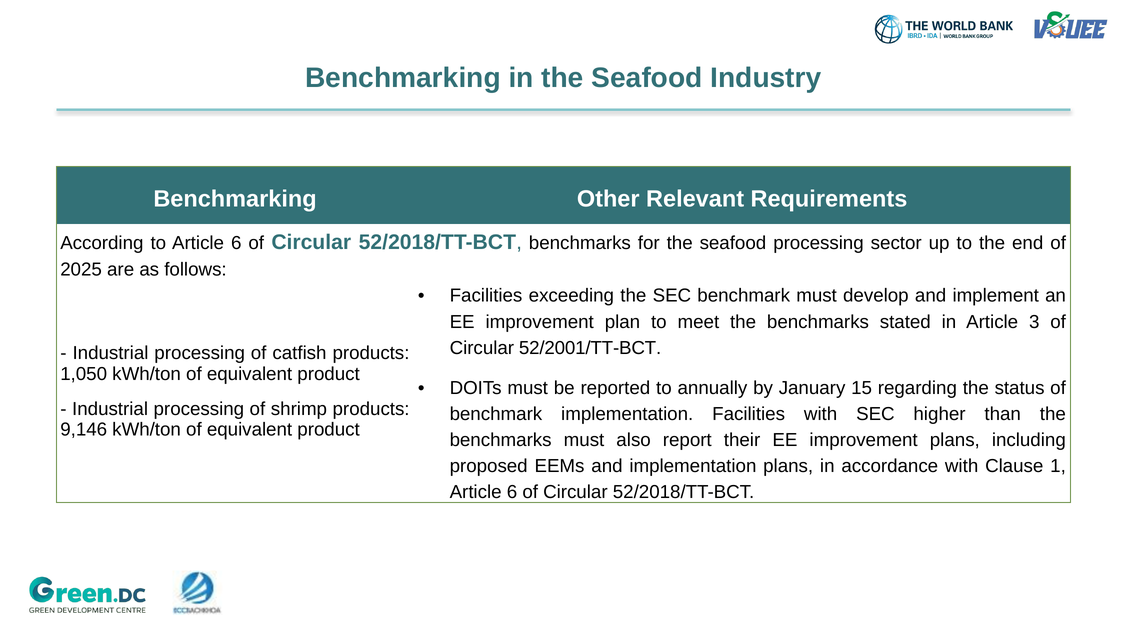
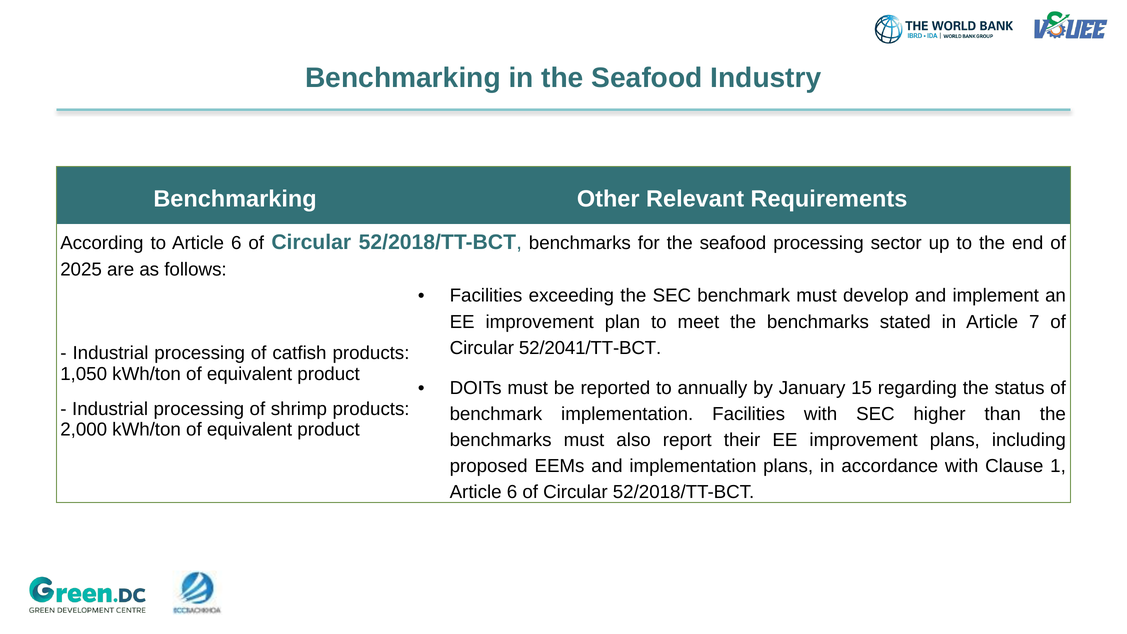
3: 3 -> 7 (1034, 322)
52/2001/TT-BCT: 52/2001/TT-BCT -> 52/2041/TT-BCT (590, 348)
9,146: 9,146 -> 2,000 (84, 430)
